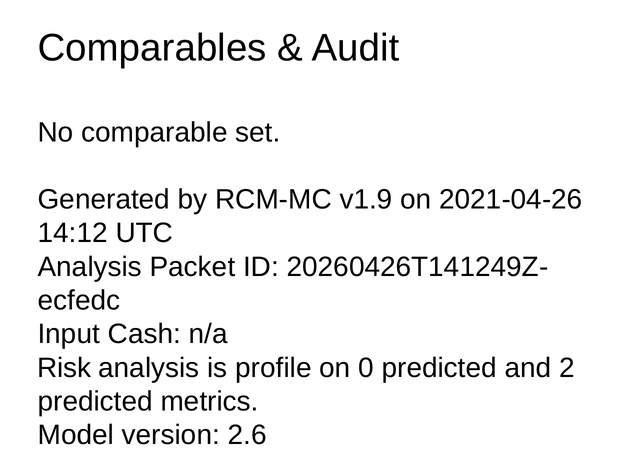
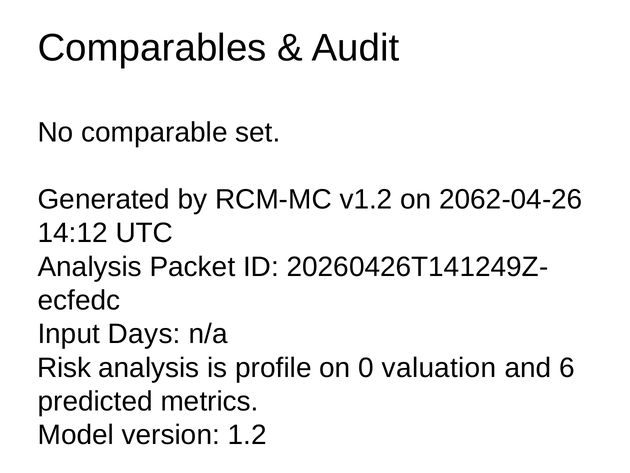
v1.9: v1.9 -> v1.2 (366, 199)
2021-04-26: 2021-04-26 -> 2062-04-26 (511, 199)
Cash: Cash -> Days (144, 334)
0 predicted: predicted -> valuation (439, 367)
2: 2 -> 6 (567, 367)
2.6: 2.6 -> 1.2 (247, 435)
